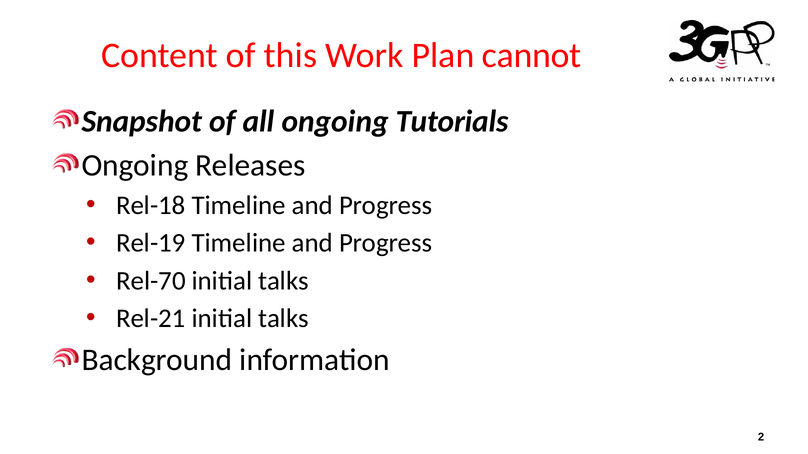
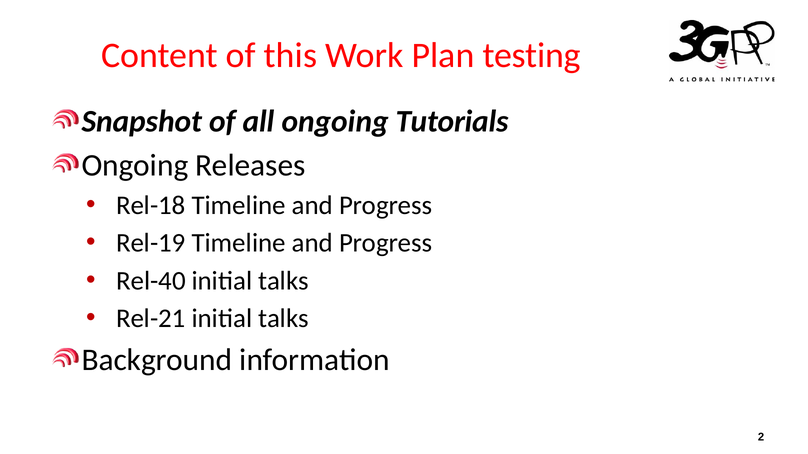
cannot: cannot -> testing (532, 55)
Rel-70: Rel-70 -> Rel-40 (151, 281)
